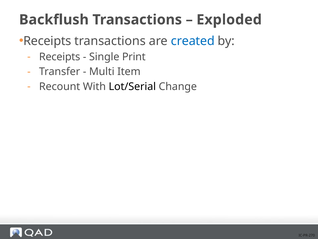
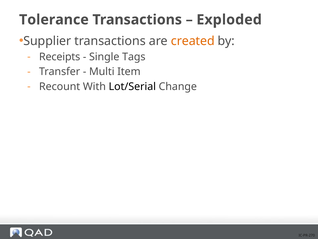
Backflush: Backflush -> Tolerance (54, 20)
Receipts: Receipts -> Supplier (47, 41)
created colour: blue -> orange (193, 41)
Print: Print -> Tags (134, 57)
